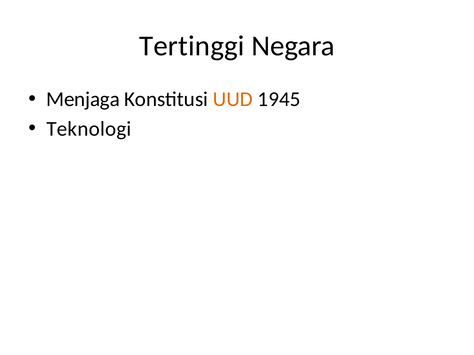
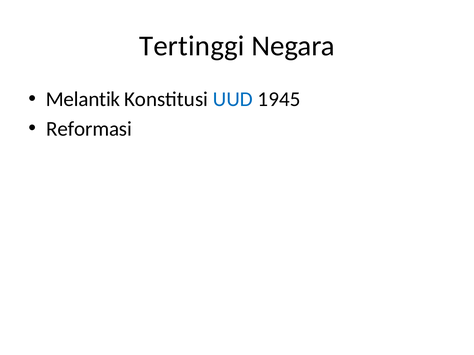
Menjaga: Menjaga -> Melantik (83, 99)
UUD colour: orange -> blue (233, 99)
Teknologi: Teknologi -> Reformasi (89, 129)
